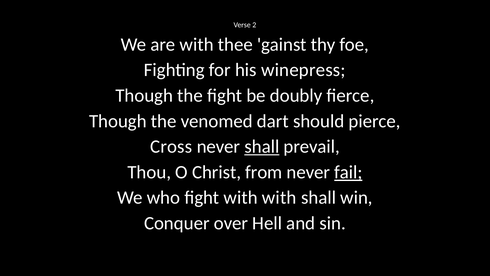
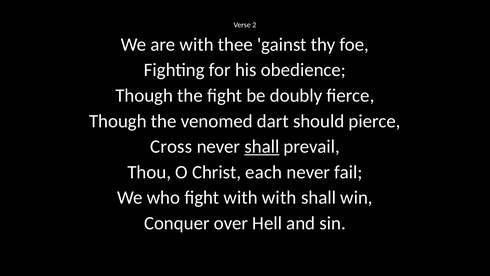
winepress: winepress -> obedience (303, 70)
from: from -> each (264, 172)
fail underline: present -> none (348, 172)
